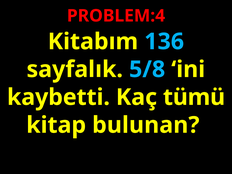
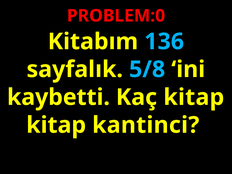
PROBLEM:4: PROBLEM:4 -> PROBLEM:0 (116, 16)
Kaç tümü: tümü -> kitap (194, 97)
bulunan: bulunan -> kantinci (146, 125)
